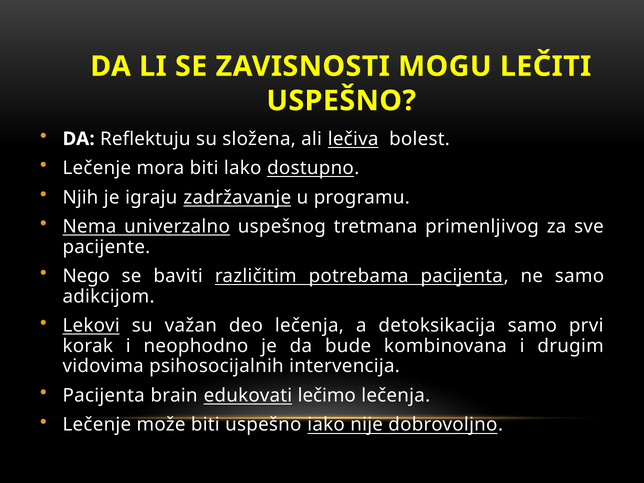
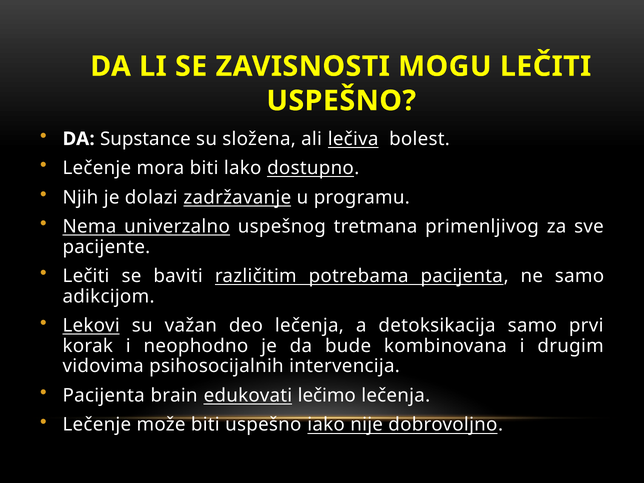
Reflektuju: Reflektuju -> Supstance (145, 139)
igraju: igraju -> dolazi (151, 197)
Nego: Nego -> Lečiti (86, 276)
